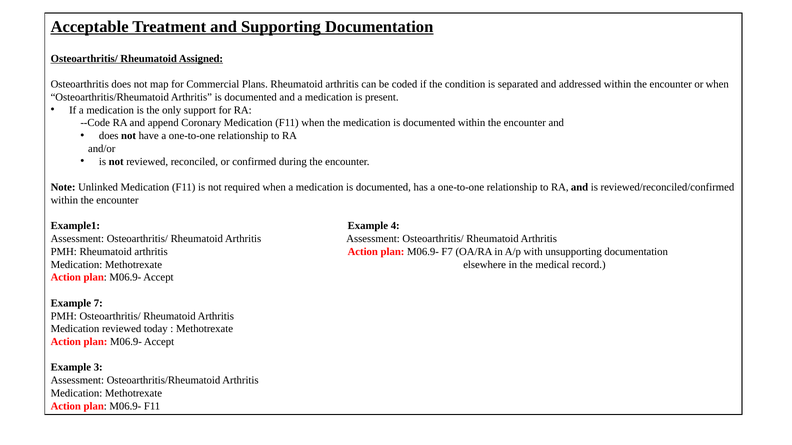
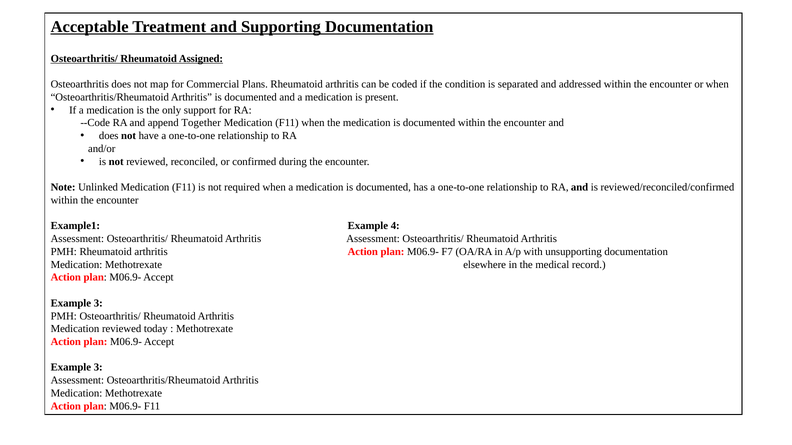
Coronary: Coronary -> Together (201, 123)
7: 7 -> 3 (98, 303)
